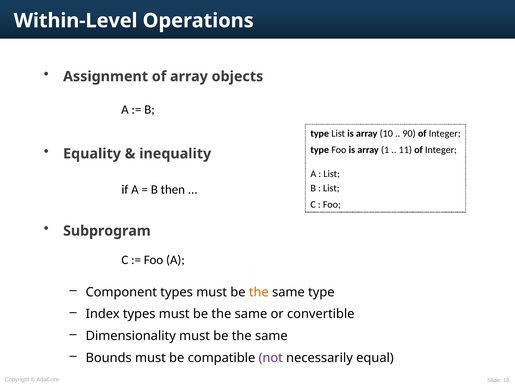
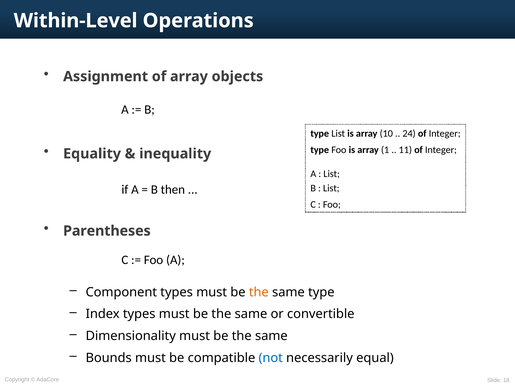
90: 90 -> 24 (409, 134)
Subprogram: Subprogram -> Parentheses (107, 231)
not colour: purple -> blue (271, 358)
